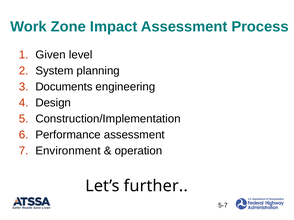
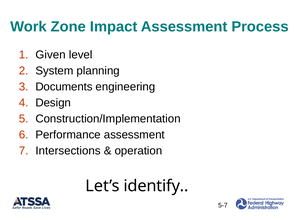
Environment: Environment -> Intersections (68, 151)
further: further -> identify (156, 186)
